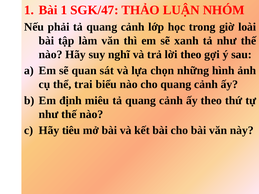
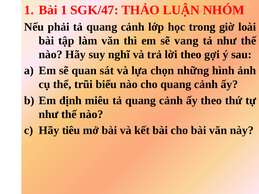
xanh: xanh -> vang (186, 41)
trai: trai -> trũi (84, 84)
